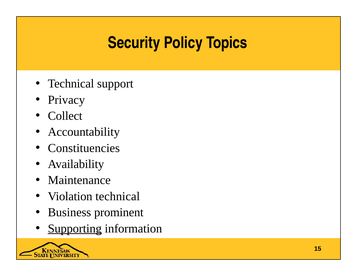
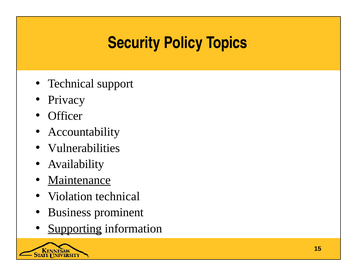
Collect: Collect -> Officer (65, 116)
Constituencies: Constituencies -> Vulnerabilities (84, 148)
Maintenance underline: none -> present (79, 180)
